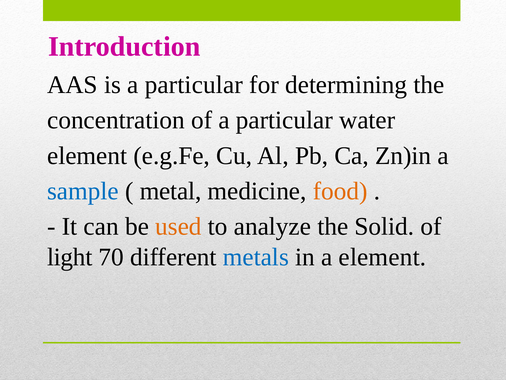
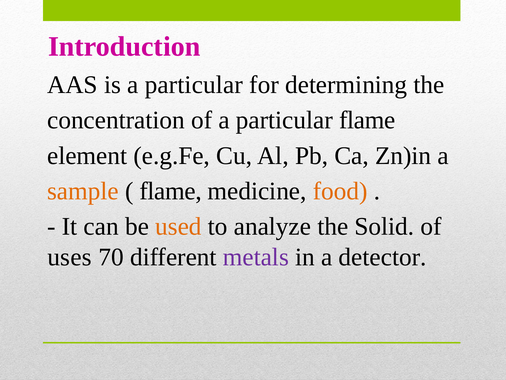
particular water: water -> flame (367, 120)
sample colour: blue -> orange (83, 191)
metal: metal -> flame (171, 191)
light: light -> uses (69, 257)
metals colour: blue -> purple (256, 257)
a element: element -> detector (383, 257)
